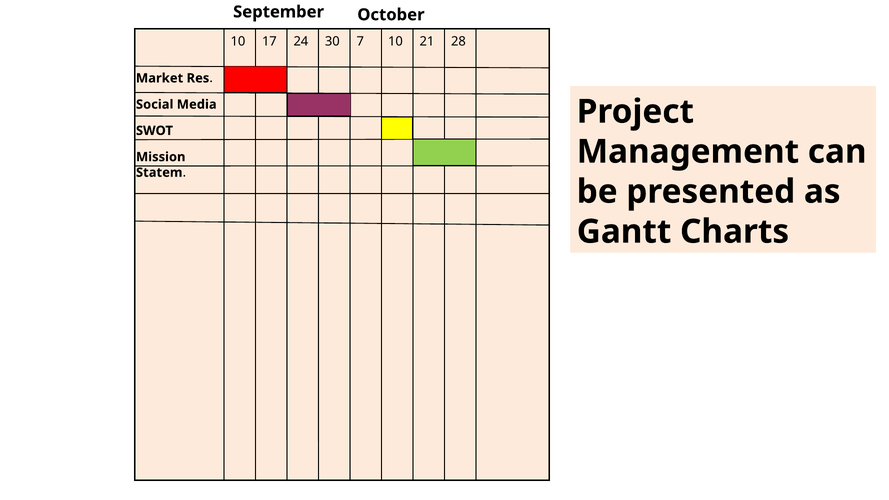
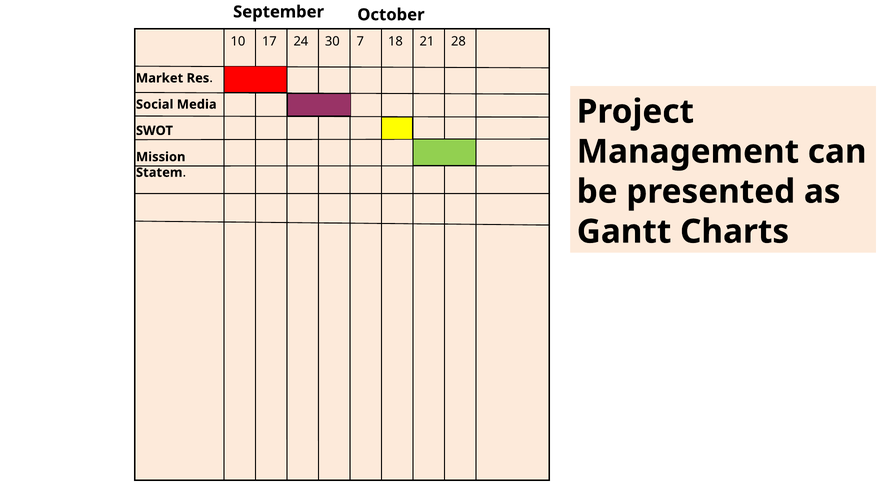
30 10: 10 -> 18 (395, 41)
